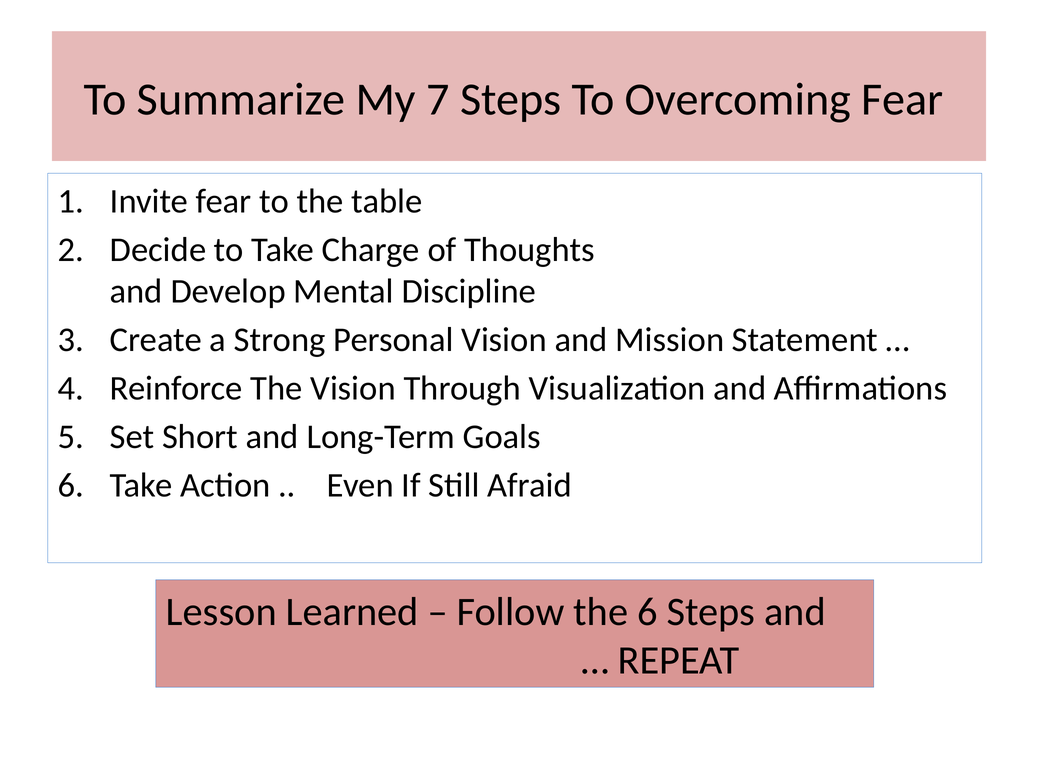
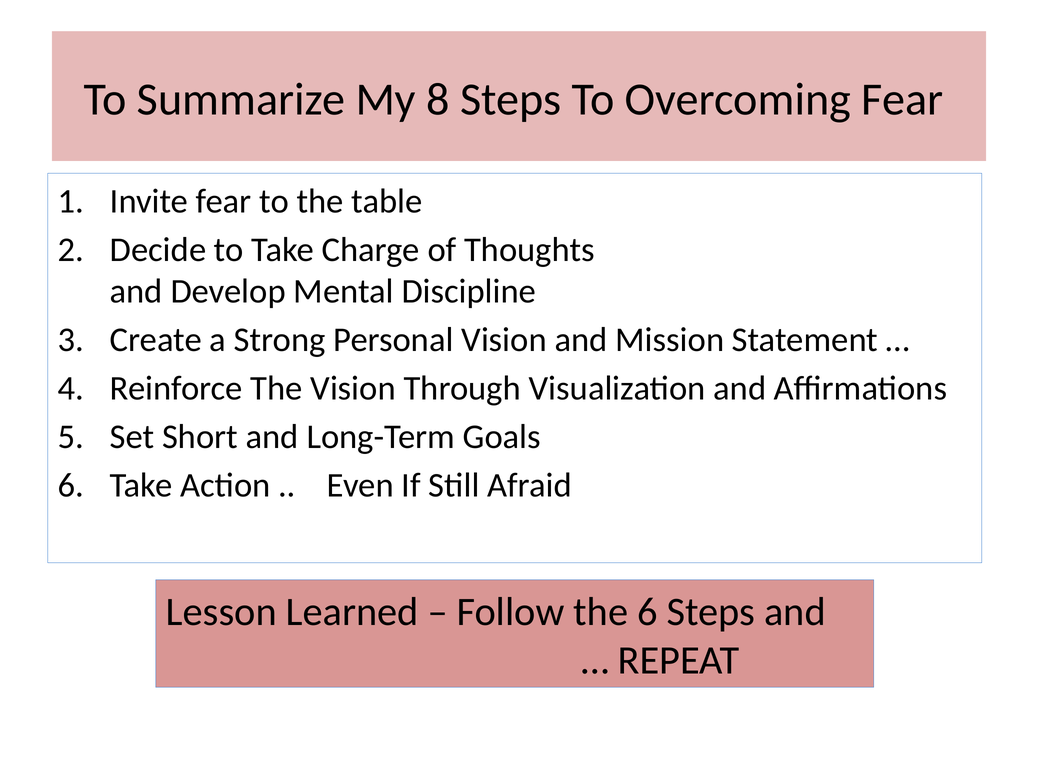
7: 7 -> 8 (438, 99)
